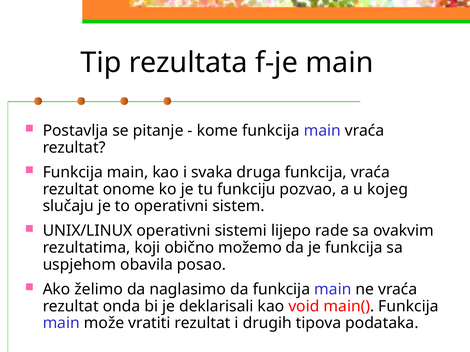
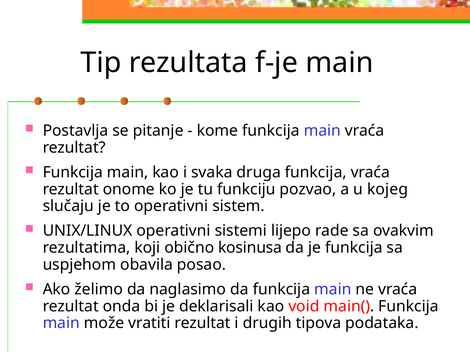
možemo: možemo -> kosinusa (250, 248)
